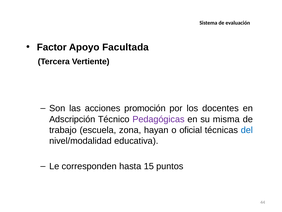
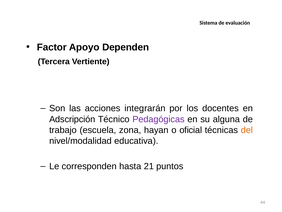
Facultada: Facultada -> Dependen (126, 47)
promoción: promoción -> integrarán (145, 108)
misma: misma -> alguna (226, 119)
del colour: blue -> orange (247, 130)
15: 15 -> 21 (149, 166)
